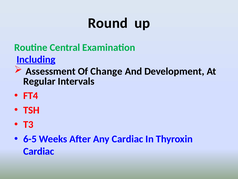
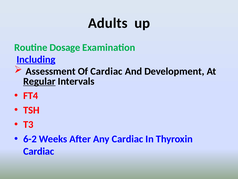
Round: Round -> Adults (108, 23)
Central: Central -> Dosage (65, 47)
Of Change: Change -> Cardiac (106, 71)
Regular underline: none -> present (39, 81)
6-5: 6-5 -> 6-2 (30, 139)
